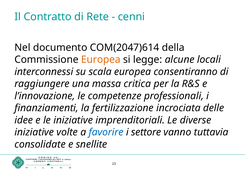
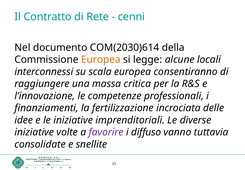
COM(2047)614: COM(2047)614 -> COM(2030)614 (125, 47)
favorire colour: blue -> purple (106, 132)
settore: settore -> diffuso (146, 132)
